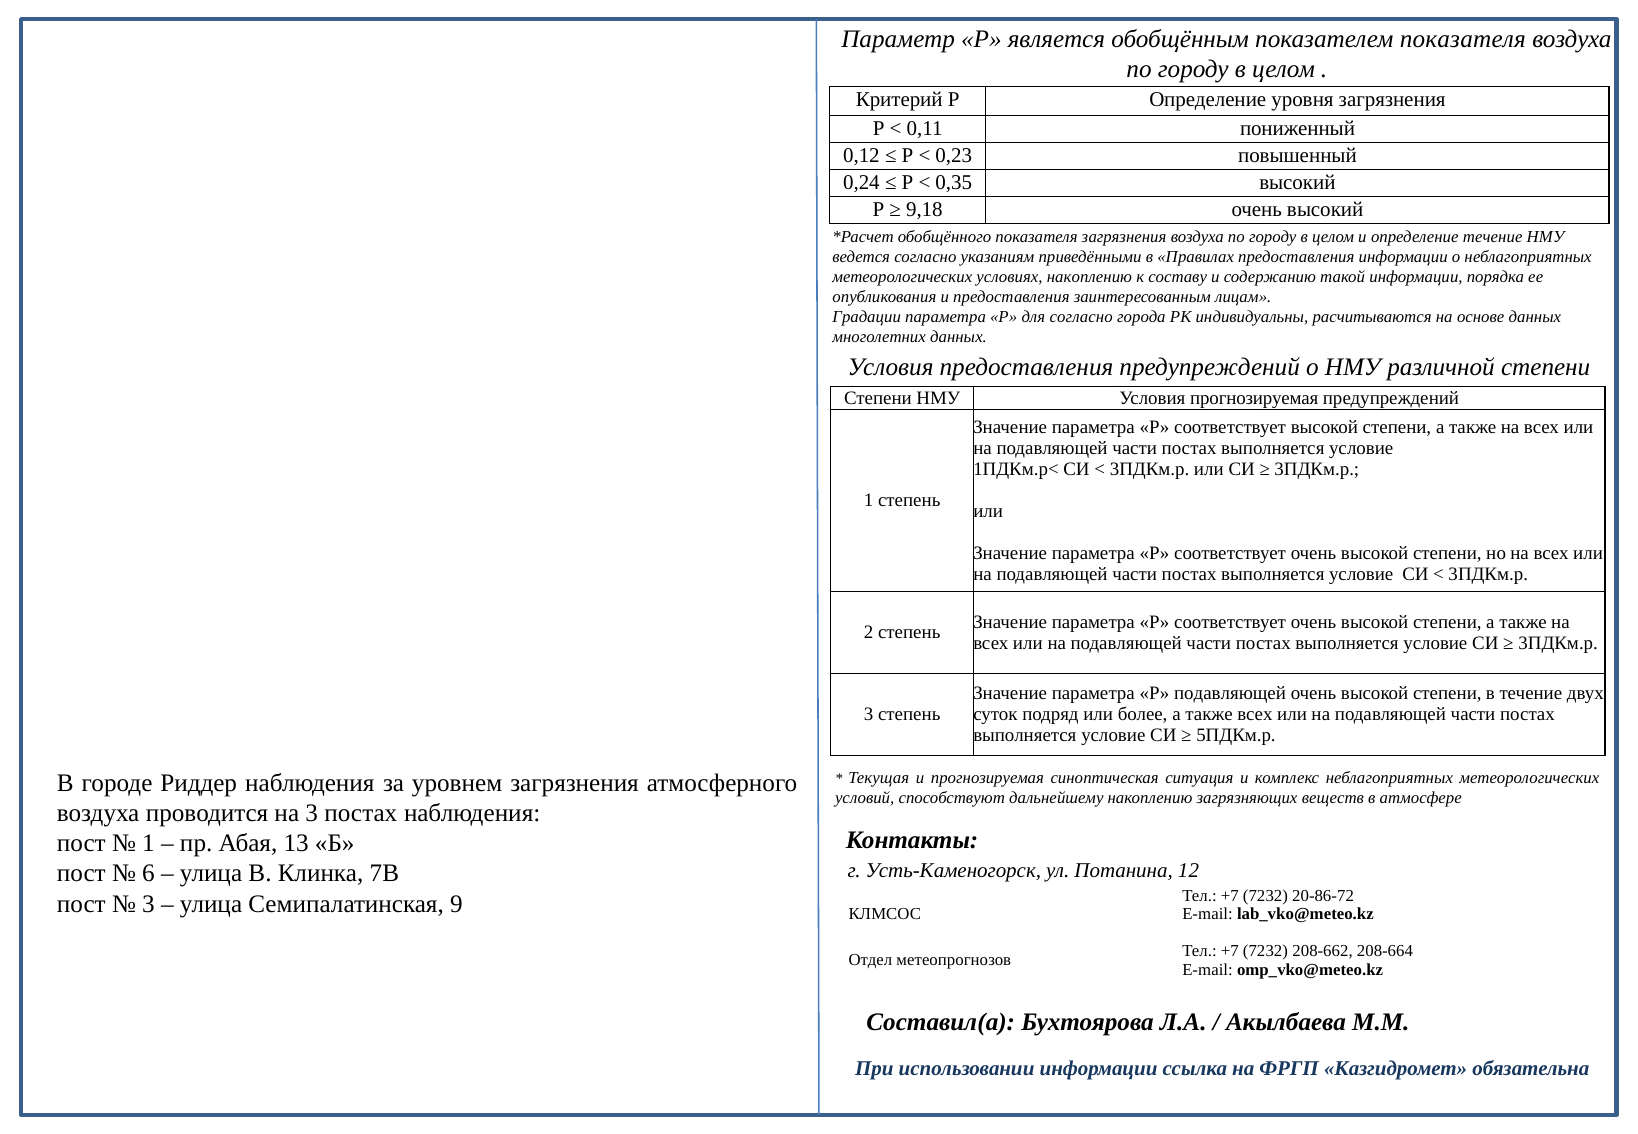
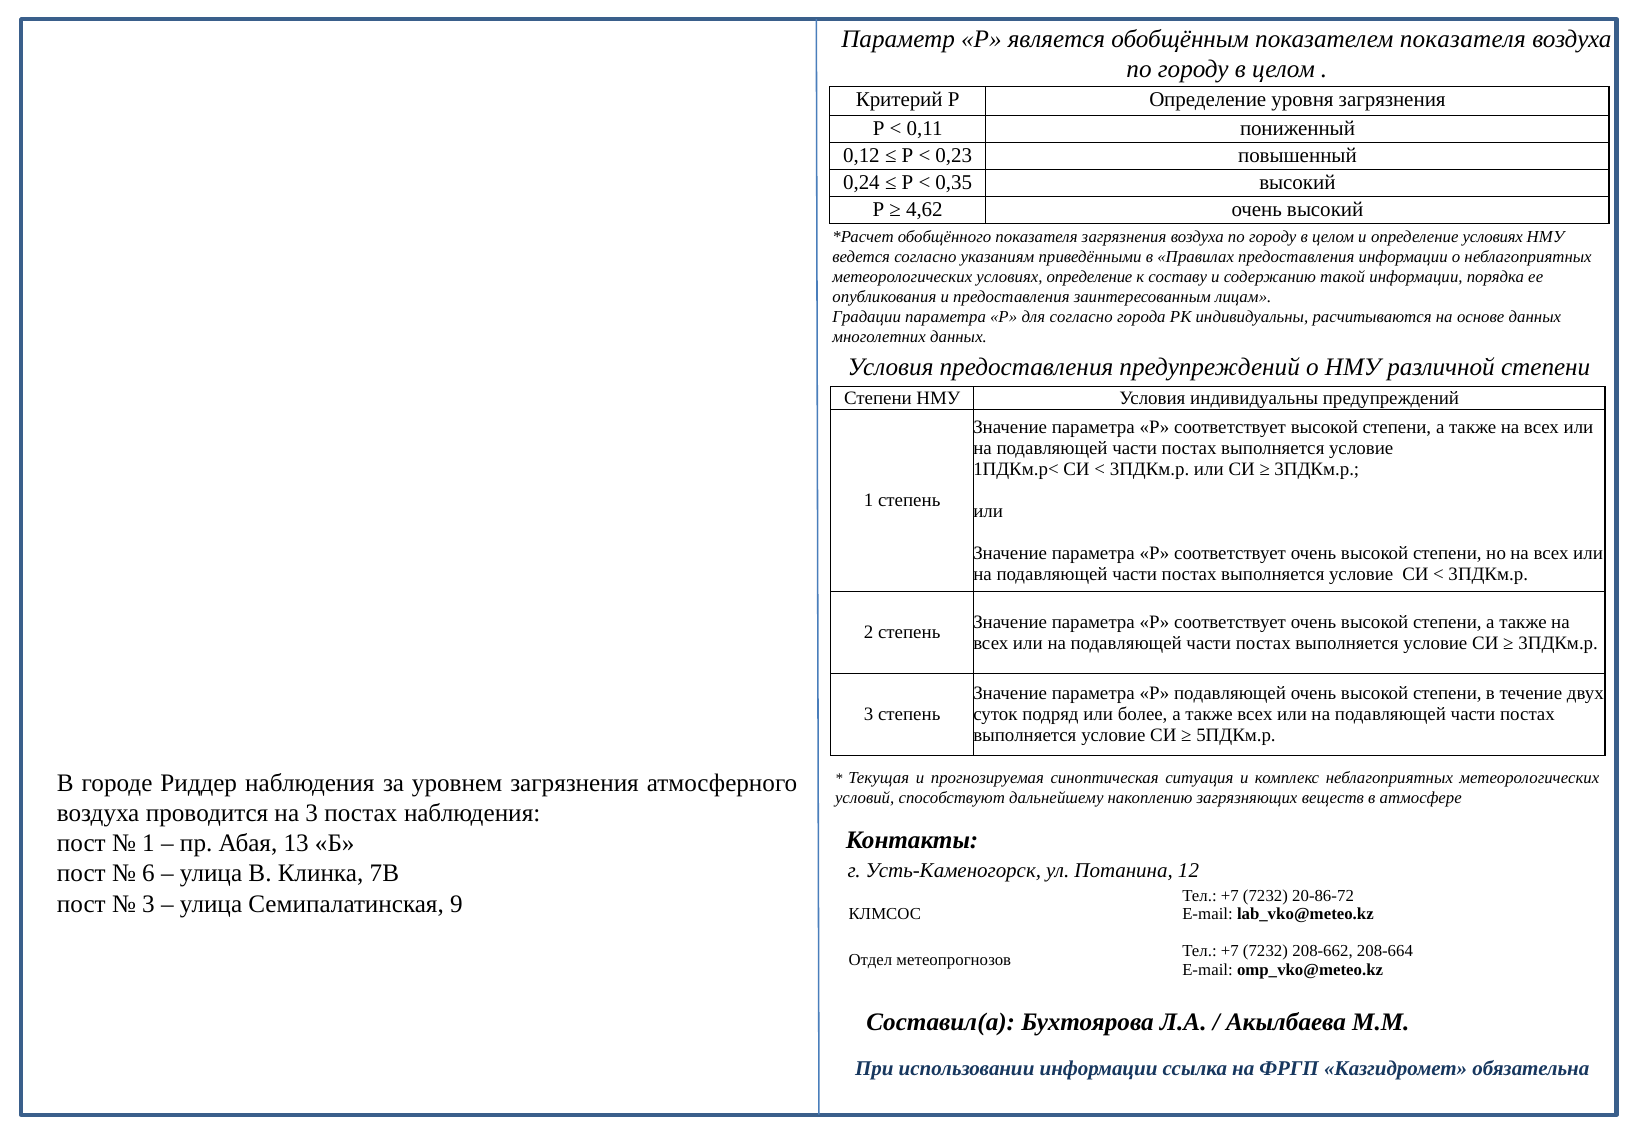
9,18: 9,18 -> 4,62 (924, 210)
определение течение: течение -> условиях (1493, 237)
условиях накоплению: накоплению -> определение (1090, 277)
Условия прогнозируемая: прогнозируемая -> индивидуальны (1254, 398)
